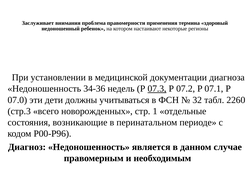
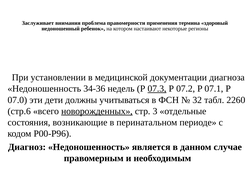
стр.3: стр.3 -> стр.6 (19, 111)
новорожденных underline: none -> present (97, 111)
1: 1 -> 3 (155, 111)
